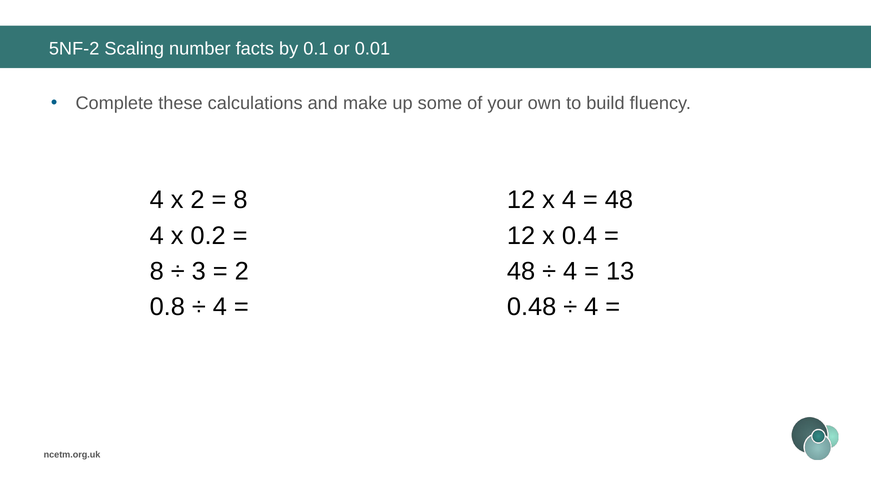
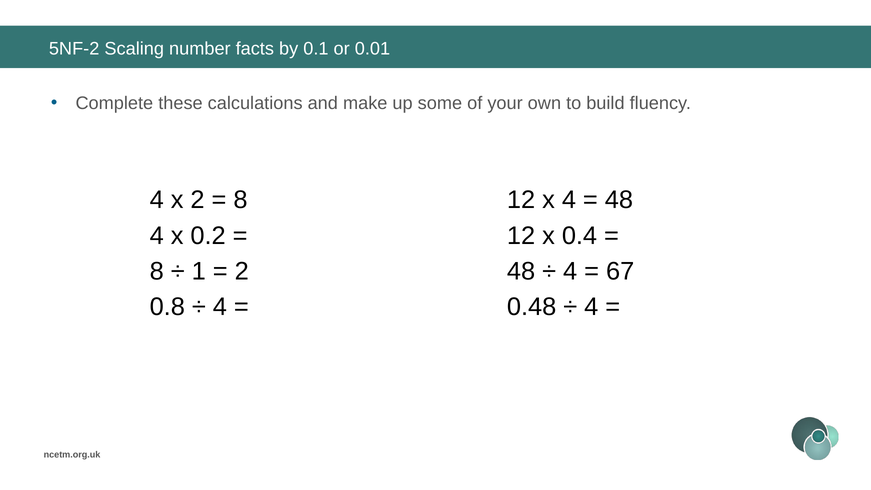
3: 3 -> 1 (199, 271)
13: 13 -> 67 (620, 271)
